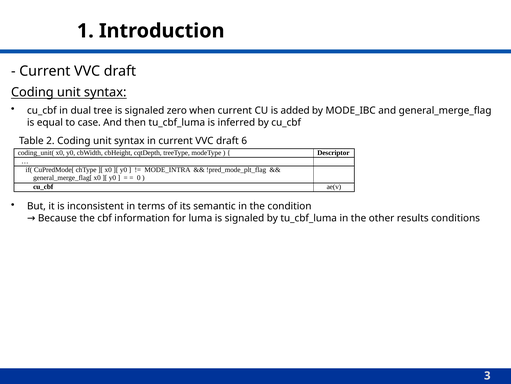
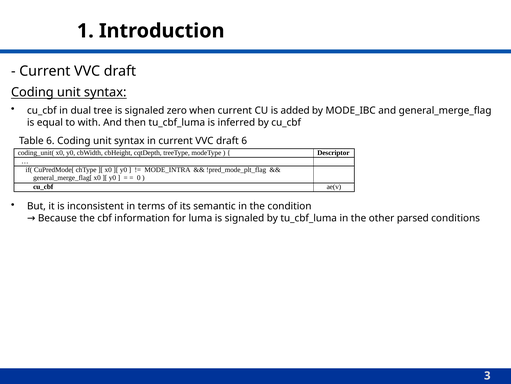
case: case -> with (89, 122)
Table 2: 2 -> 6 (50, 140)
results: results -> parsed (413, 218)
